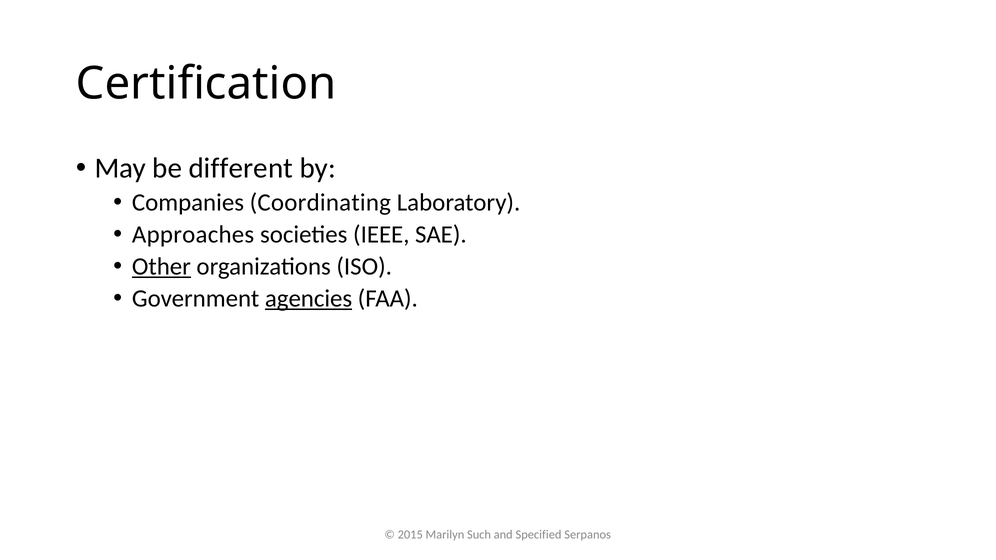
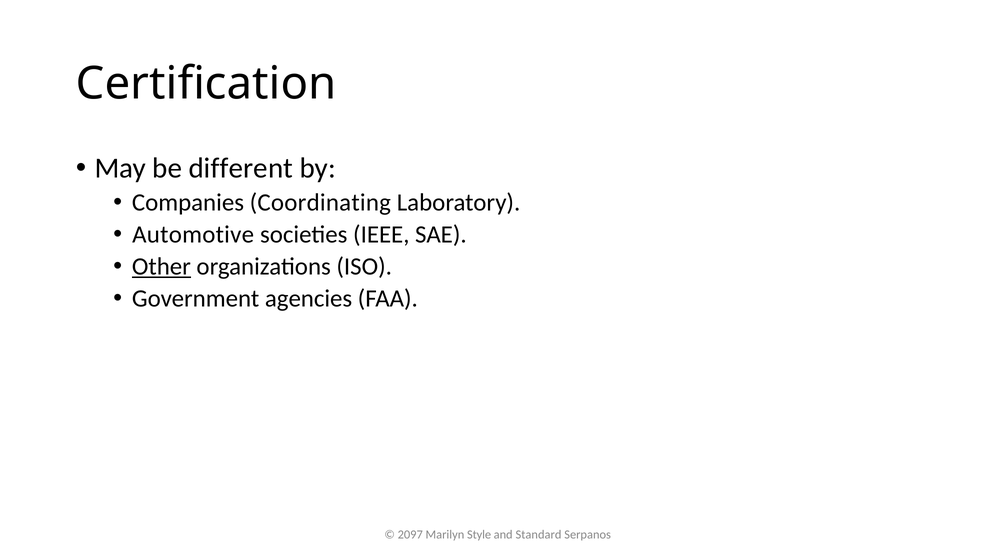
Approaches: Approaches -> Automotive (193, 235)
agencies underline: present -> none (309, 299)
2015: 2015 -> 2097 (410, 535)
Such: Such -> Style (479, 535)
Specified: Specified -> Standard (538, 535)
